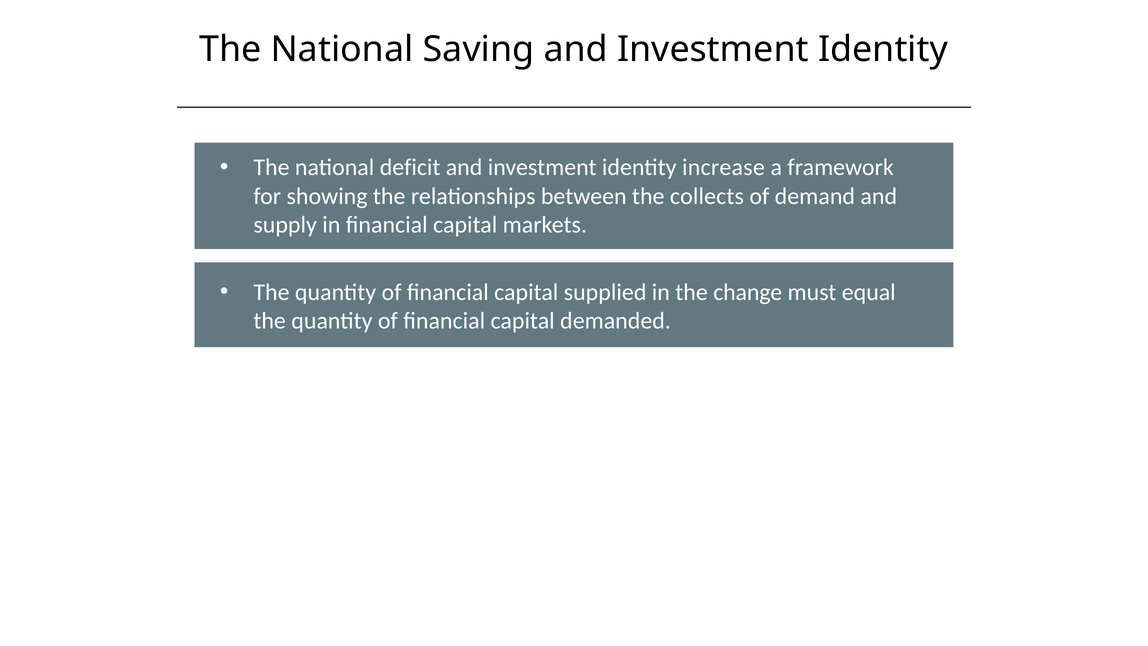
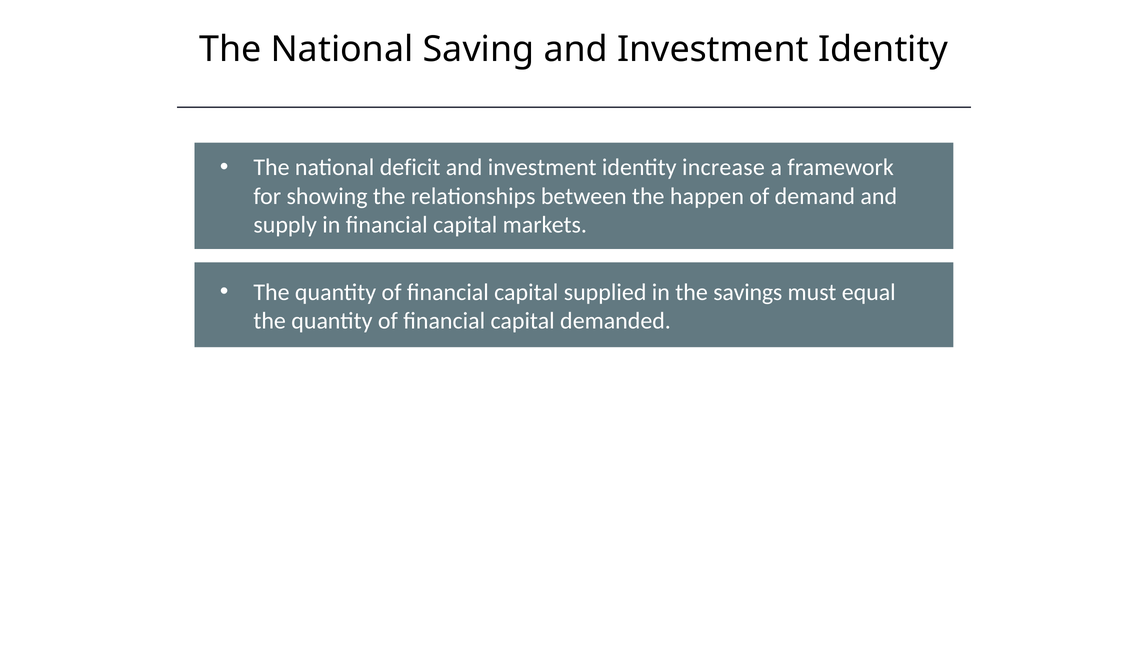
collects: collects -> happen (707, 196)
change: change -> savings (748, 292)
